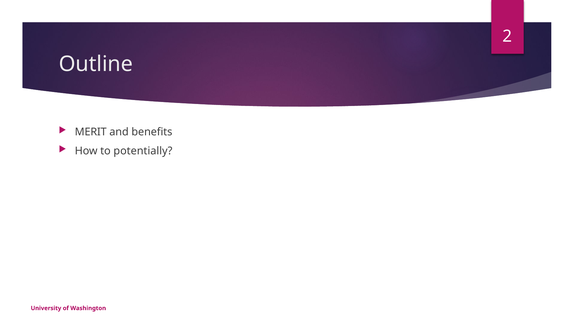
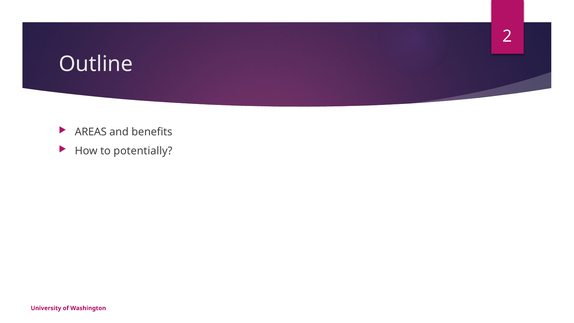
MERIT: MERIT -> AREAS (91, 132)
